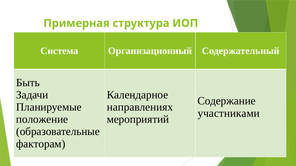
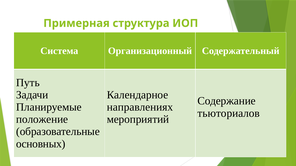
Быть: Быть -> Путь (28, 83)
участниками: участниками -> тьюториалов (229, 114)
факторам: факторам -> основных (41, 144)
